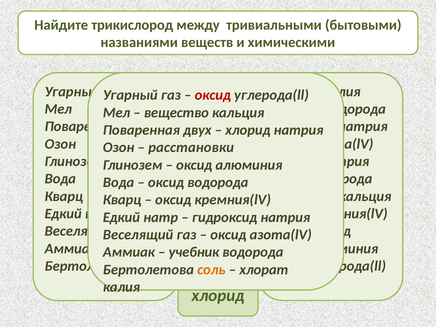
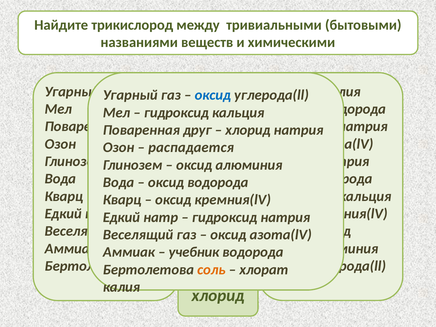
оксид colour: red -> blue (213, 95)
вещество: вещество -> гидроксид (176, 113)
двух: двух -> друг (197, 130)
расстановки: расстановки -> распадается (191, 147)
